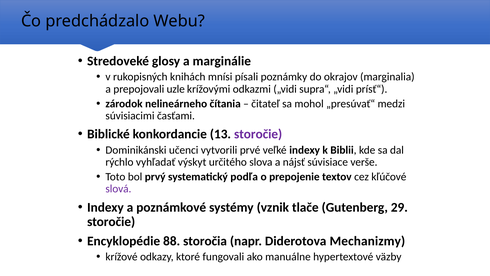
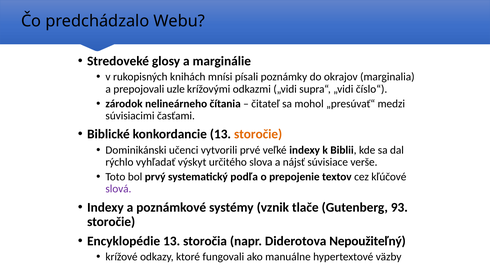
prísť“: prísť“ -> číslo“ (372, 89)
storočie colour: purple -> orange (258, 134)
29: 29 -> 93 (399, 207)
Encyklopédie 88: 88 -> 13 (172, 241)
Mechanizmy: Mechanizmy -> Nepoužiteľný (368, 241)
